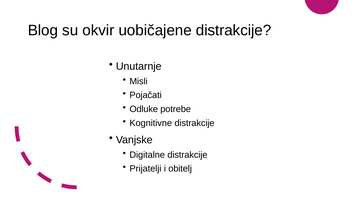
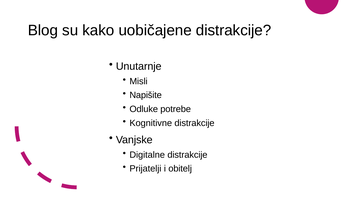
okvir: okvir -> kako (98, 30)
Pojačati: Pojačati -> Napišite (146, 95)
